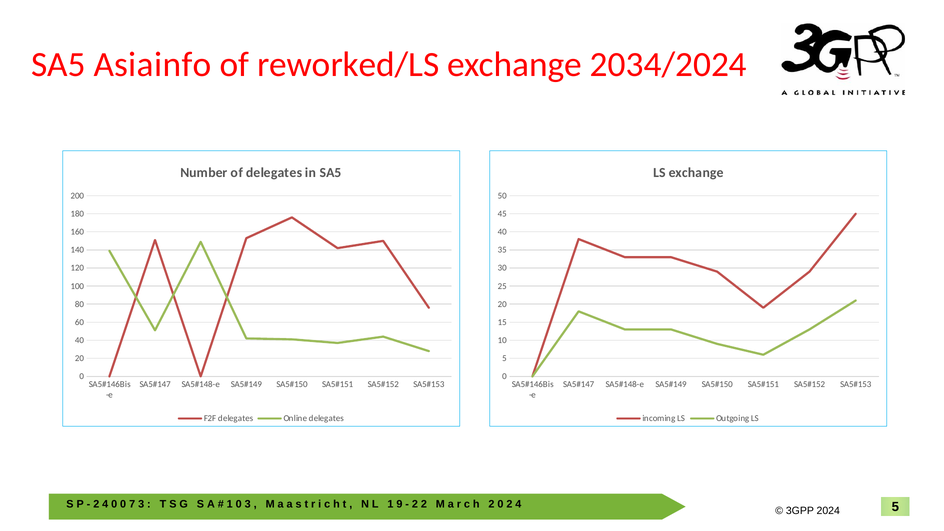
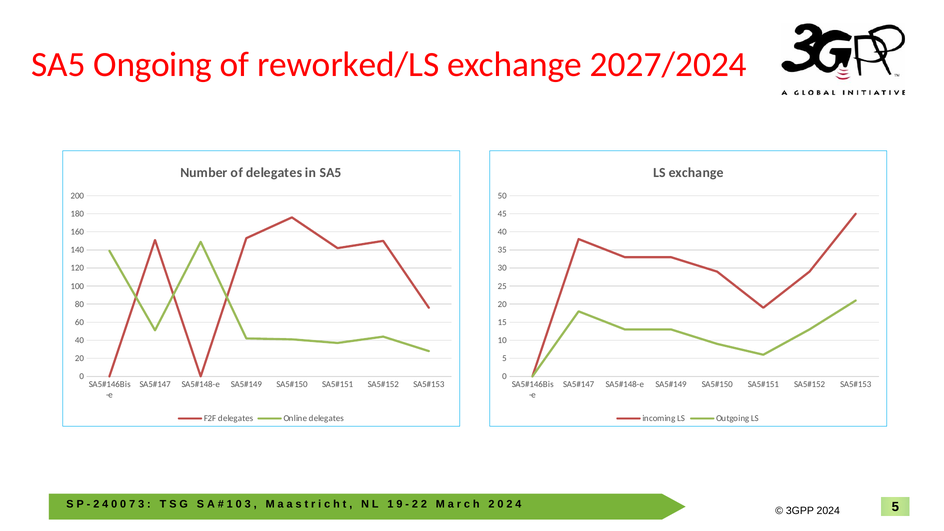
Asiainfo: Asiainfo -> Ongoing (153, 64)
2034/2024: 2034/2024 -> 2027/2024 (668, 64)
